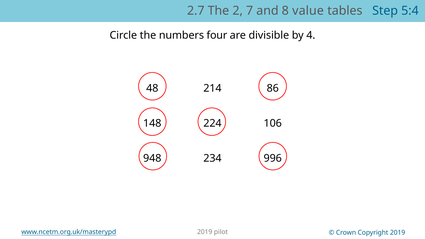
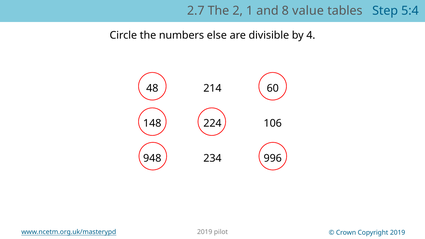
7: 7 -> 1 (250, 11)
four: four -> else (217, 35)
86: 86 -> 60 (273, 88)
